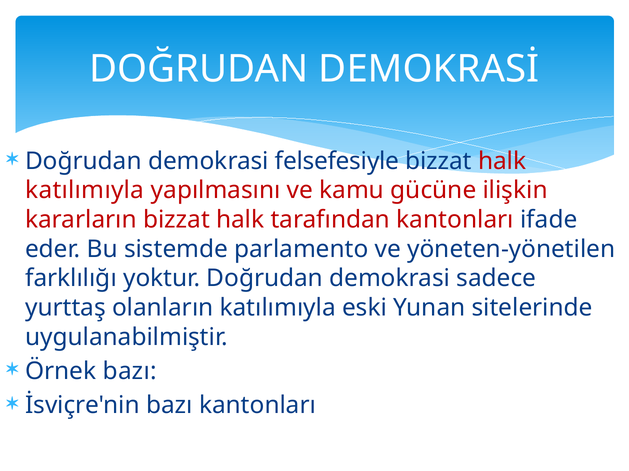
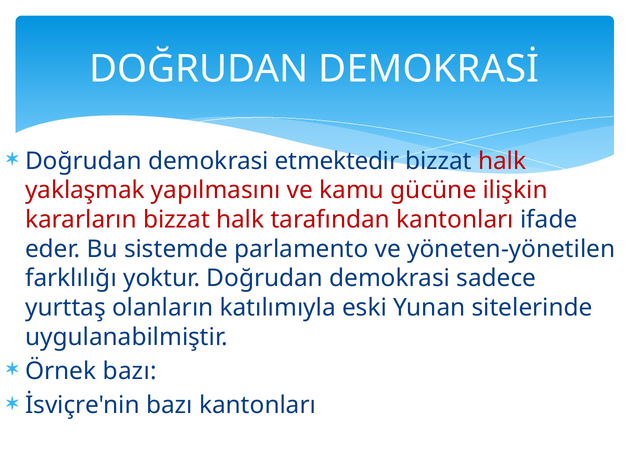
felsefesiyle: felsefesiyle -> etmektedir (337, 161)
katılımıyla: katılımıyla -> yaklaşmak (85, 191)
